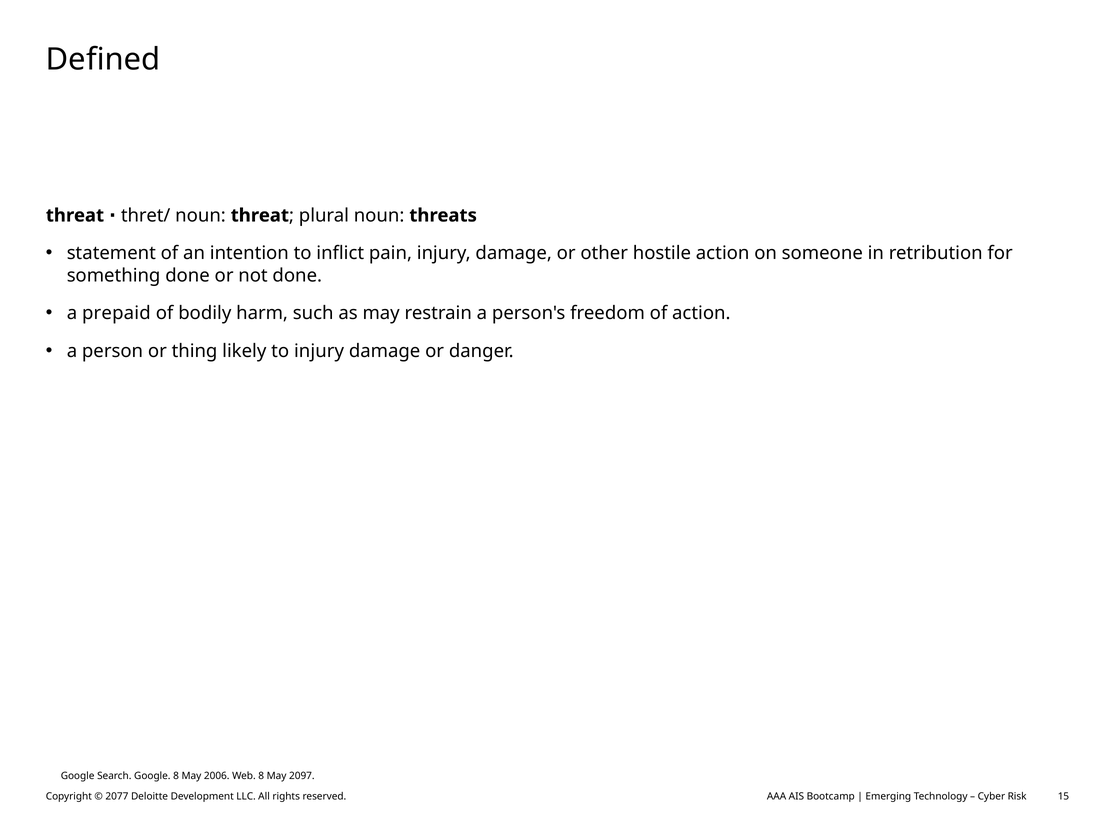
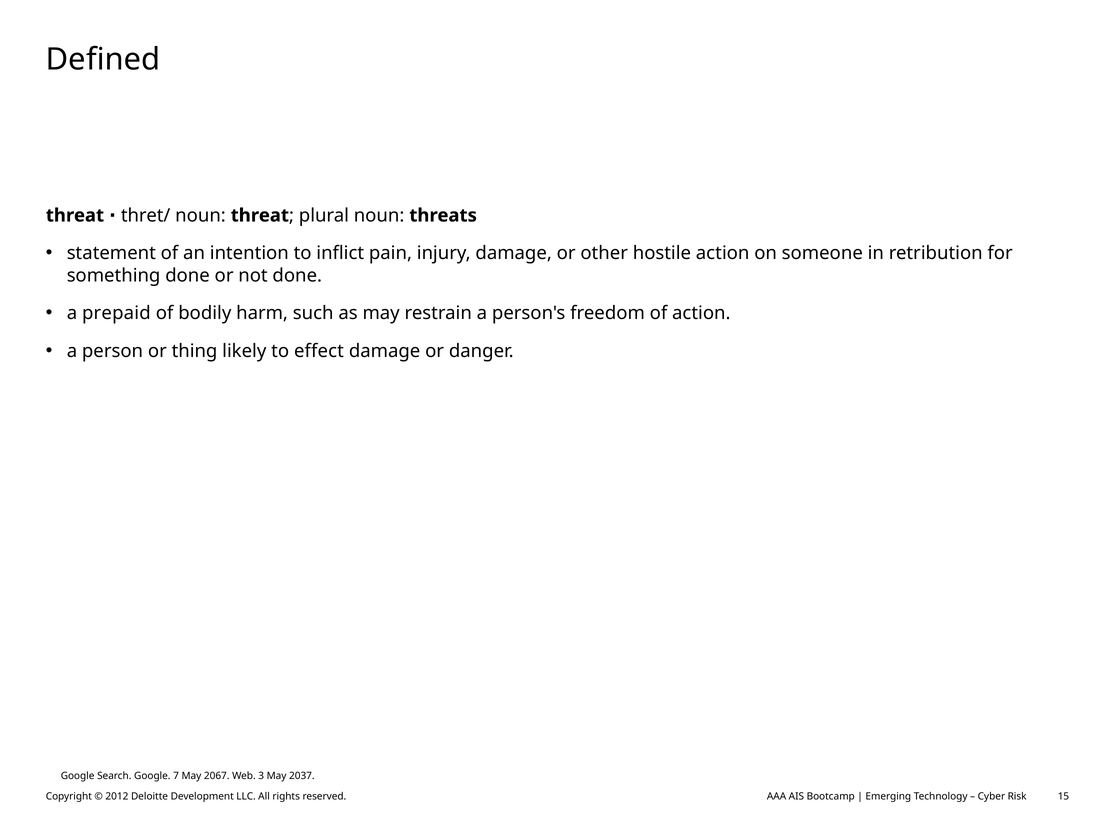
to injury: injury -> effect (319, 351)
Google 8: 8 -> 7 (176, 776)
2006: 2006 -> 2067 (217, 776)
Web 8: 8 -> 3 (261, 776)
2097: 2097 -> 2037 (302, 776)
2077: 2077 -> 2012 (117, 797)
